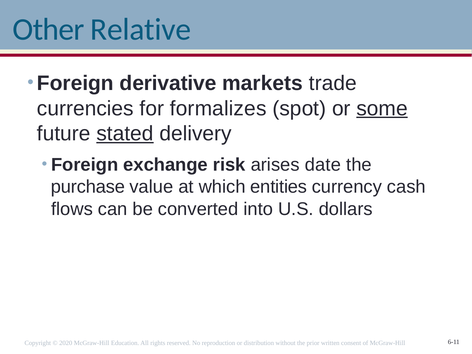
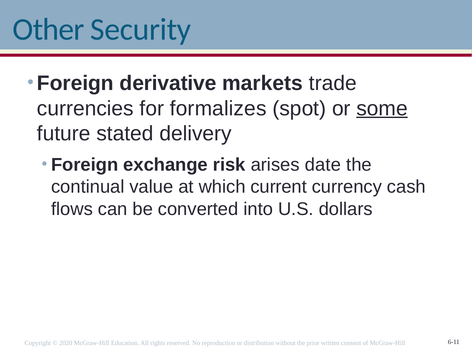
Relative: Relative -> Security (141, 30)
stated underline: present -> none (125, 134)
purchase: purchase -> continual (88, 187)
entities: entities -> current (279, 187)
